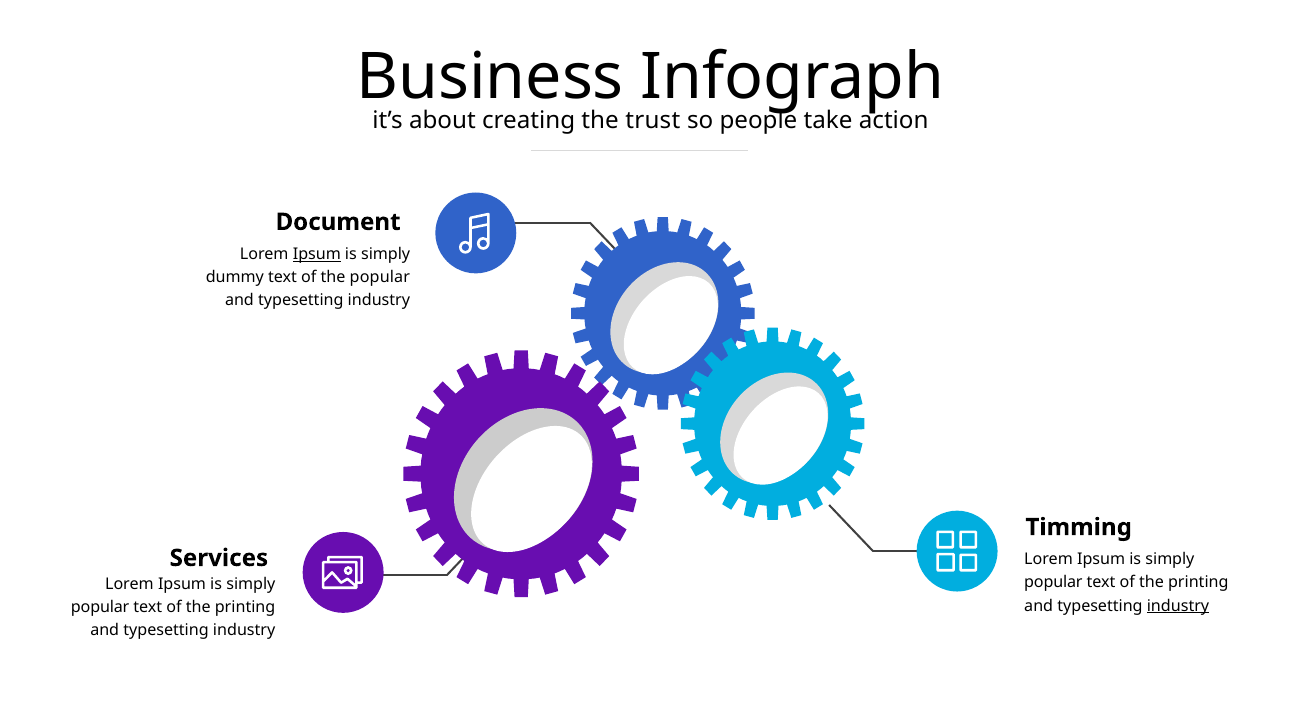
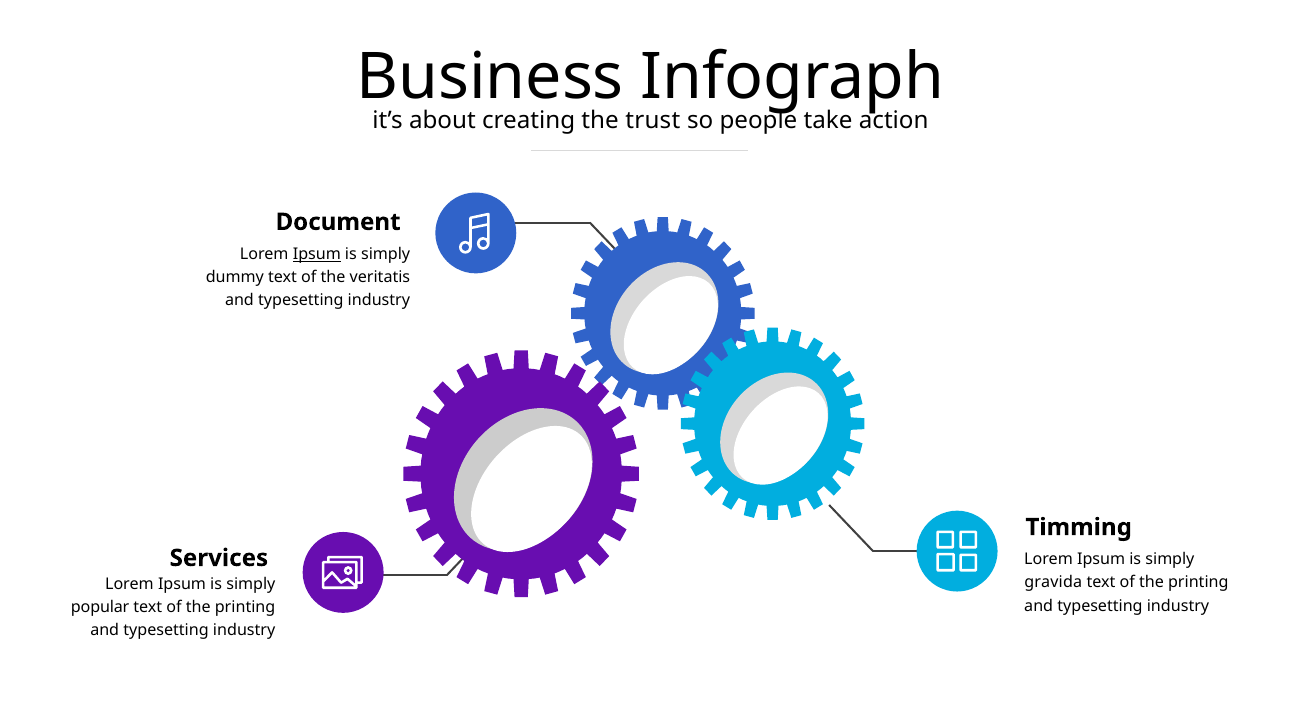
the popular: popular -> veritatis (380, 278)
popular: popular -> gravida (1053, 583)
industry underline: present -> none (1178, 606)
